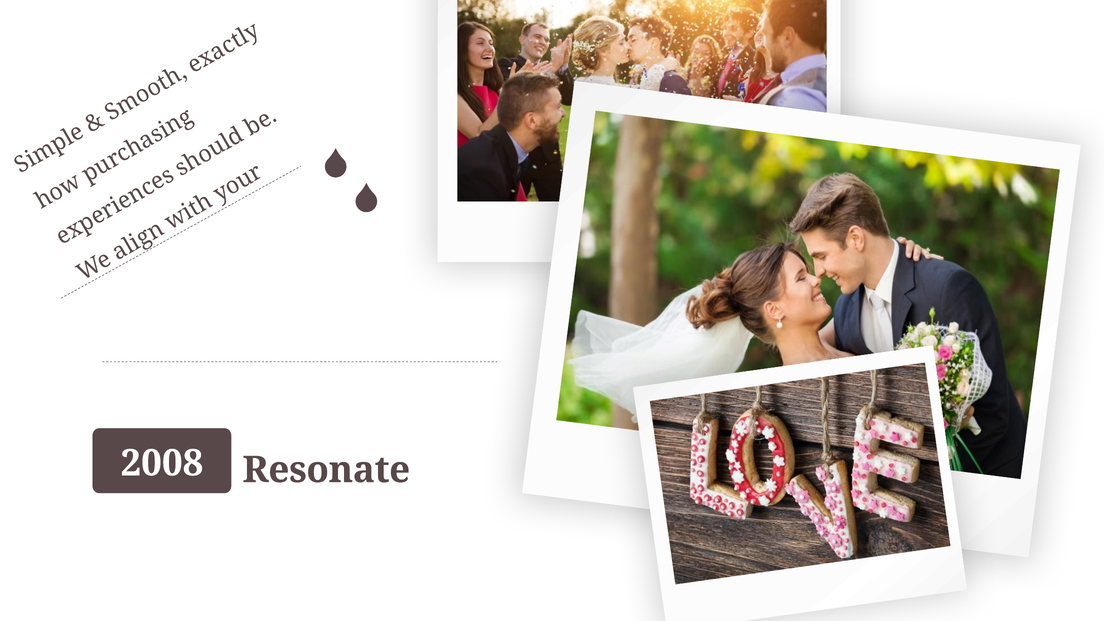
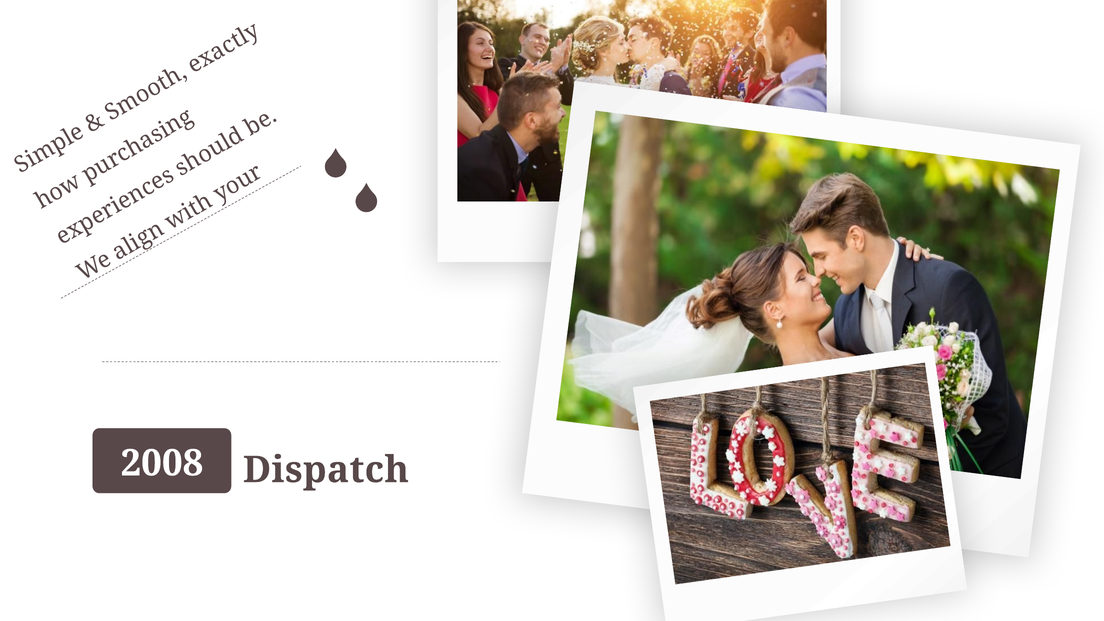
Resonate: Resonate -> Dispatch (326, 470)
